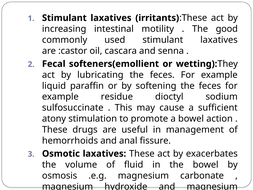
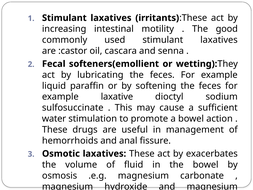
residue: residue -> laxative (117, 97)
atony: atony -> water (54, 119)
